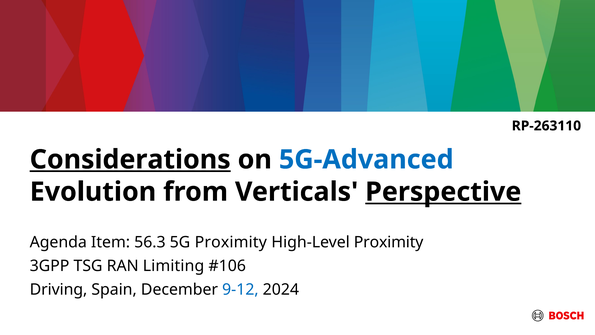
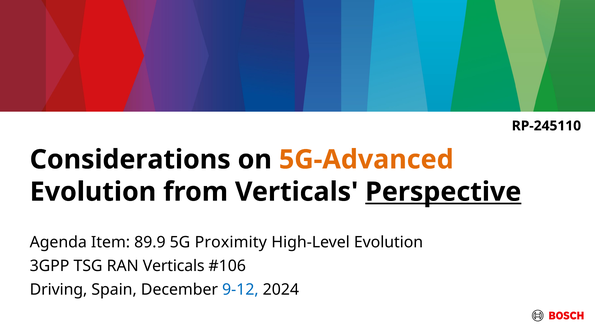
RP-263110: RP-263110 -> RP-245110 (546, 126)
Considerations underline: present -> none (130, 159)
5G-Advanced colour: blue -> orange (366, 159)
56.3: 56.3 -> 89.9 (150, 242)
High-Level Proximity: Proximity -> Evolution (389, 242)
RAN Limiting: Limiting -> Verticals (174, 266)
